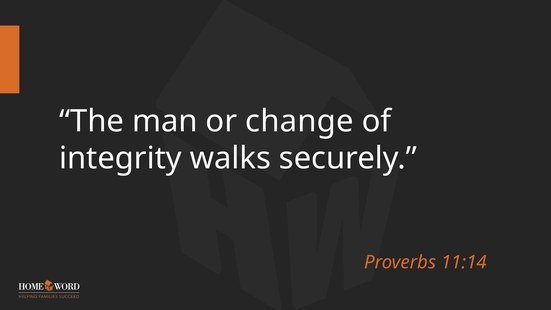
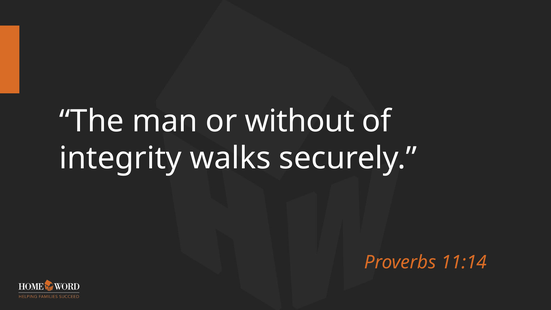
change: change -> without (300, 121)
